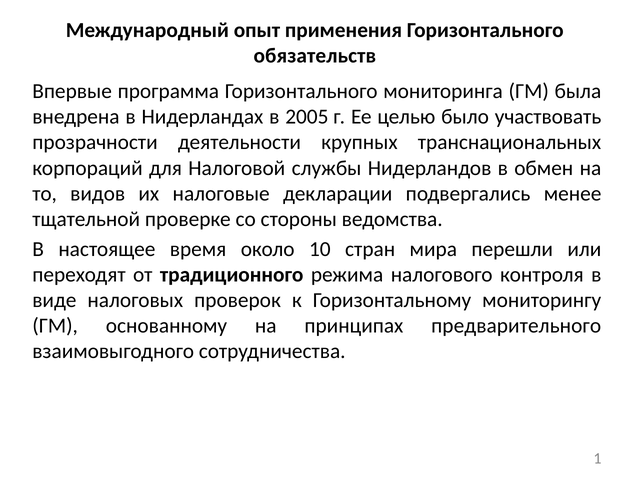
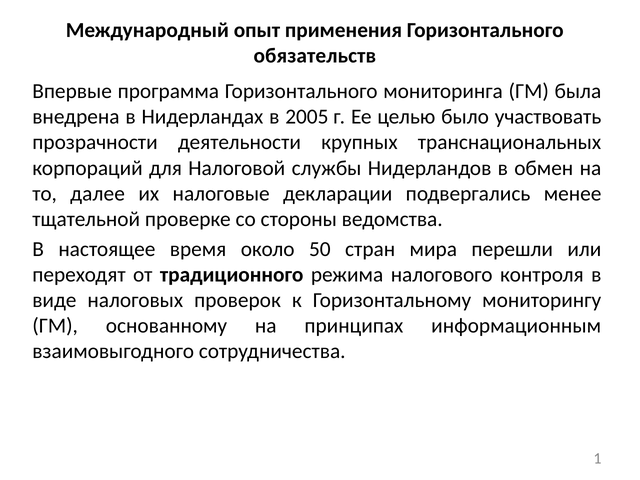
видов: видов -> далее (98, 194)
10: 10 -> 50 (320, 249)
предварительного: предварительного -> информационным (516, 326)
